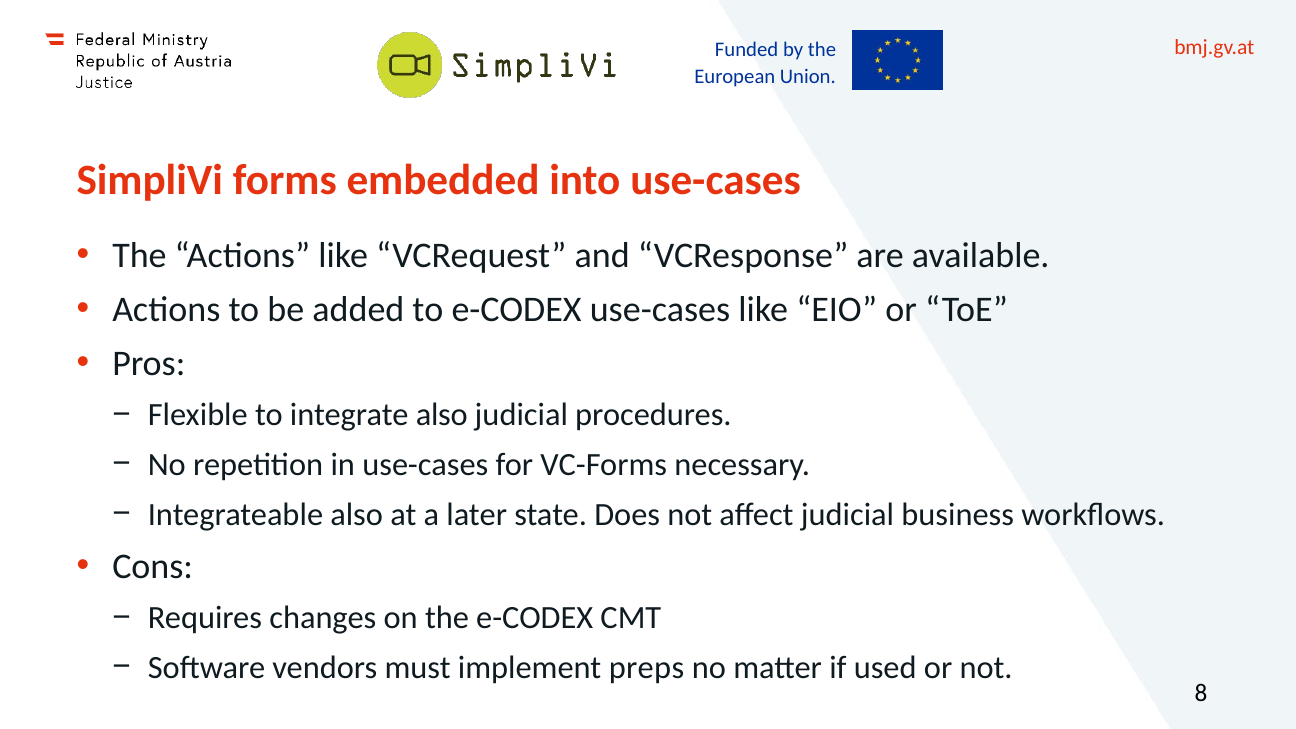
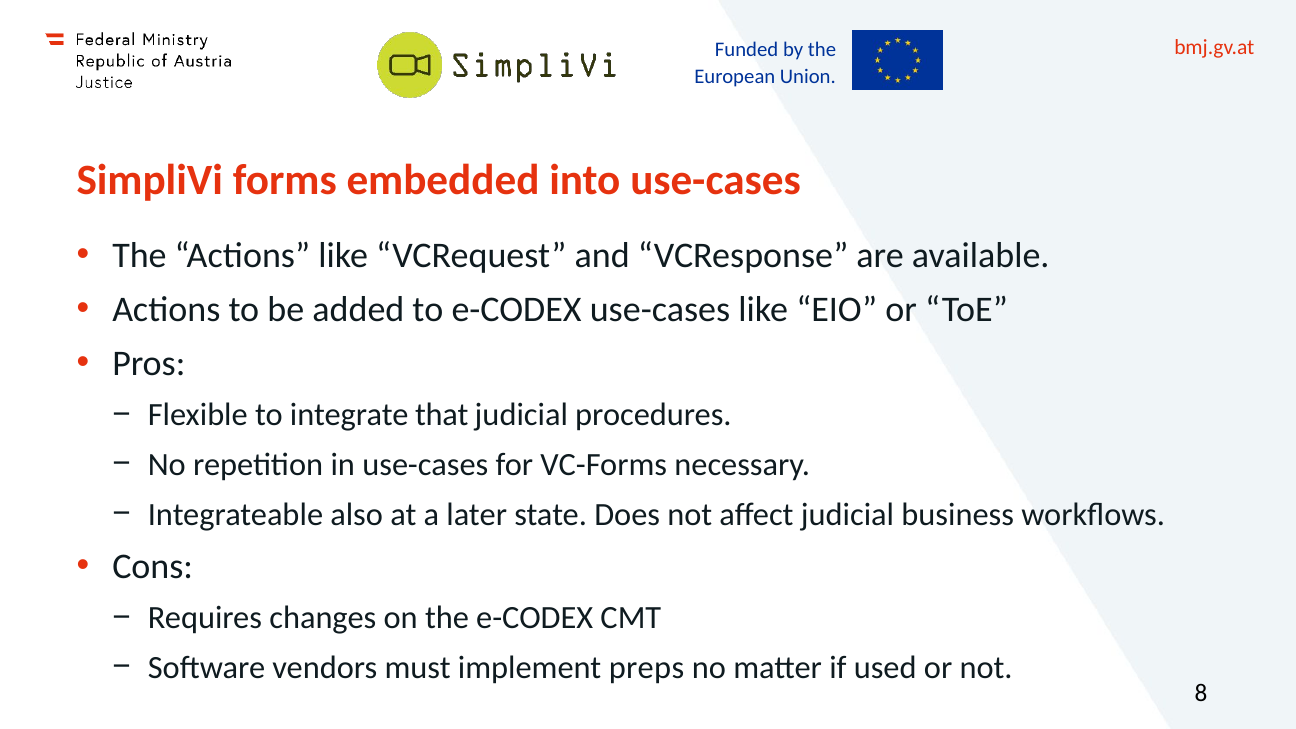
integrate also: also -> that (442, 415)
